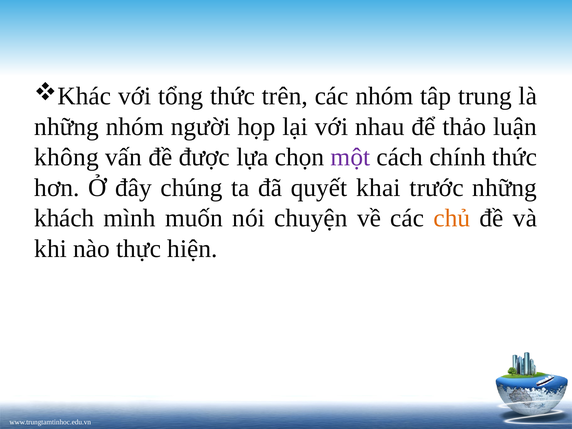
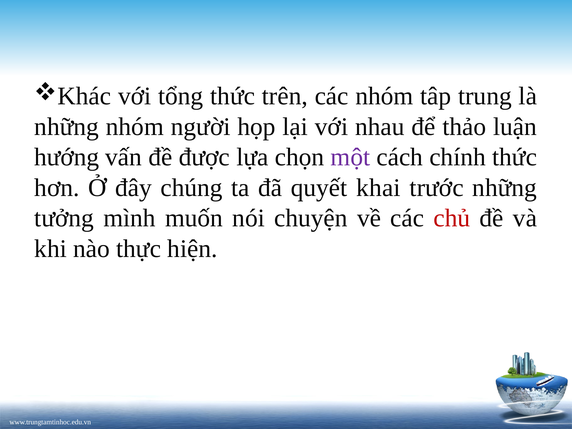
không: không -> hướng (67, 157)
khách: khách -> tưởng (64, 218)
chủ colour: orange -> red (452, 218)
